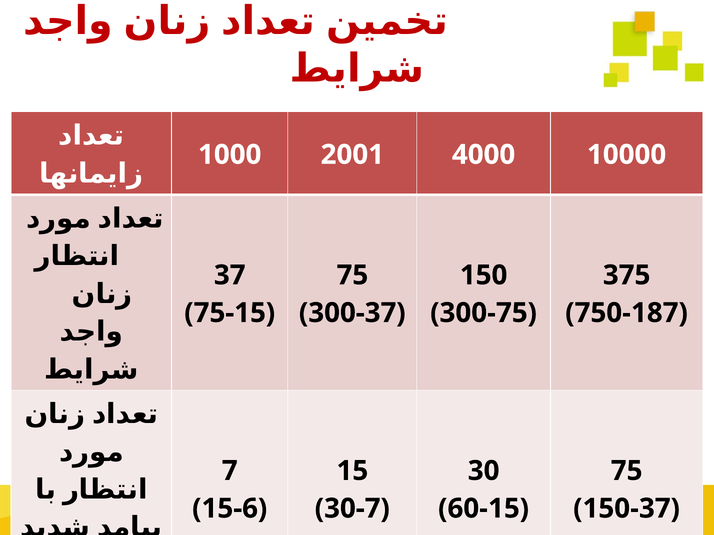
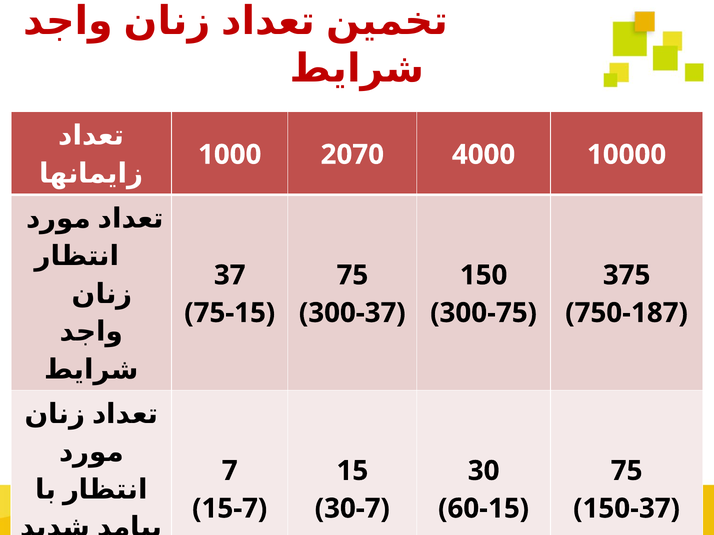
2001: 2001 -> 2070 (352, 155)
15-6: 15-6 -> 15-7 (230, 509)
